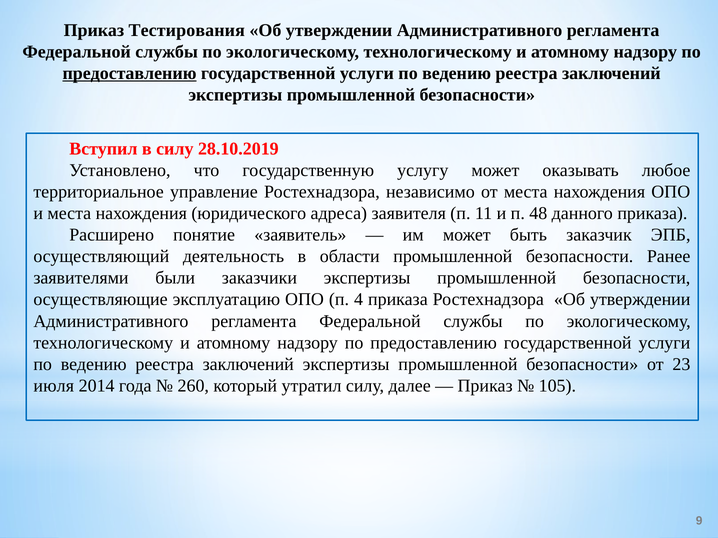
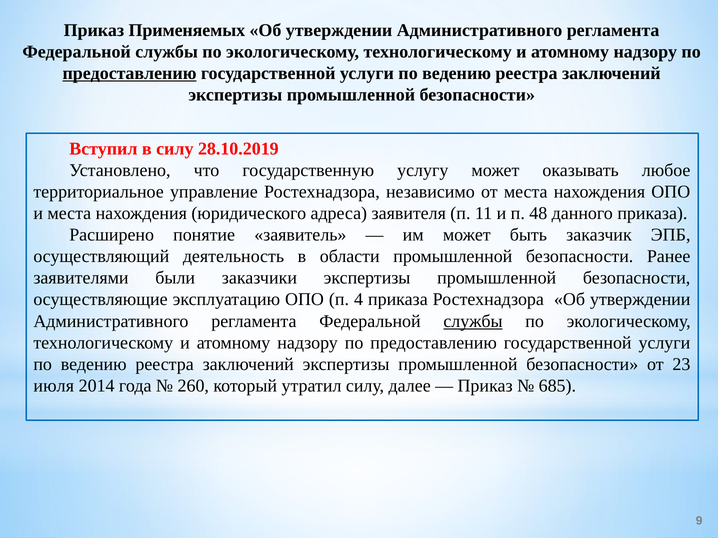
Тестирования: Тестирования -> Применяемых (187, 30)
службы underline: none -> present (473, 321)
105: 105 -> 685 (557, 386)
